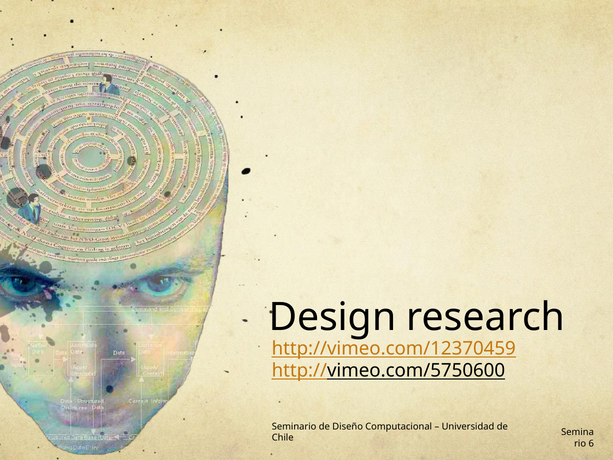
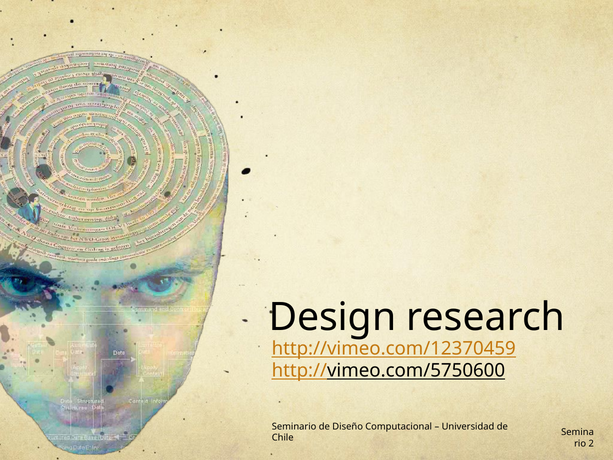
6: 6 -> 2 (591, 443)
